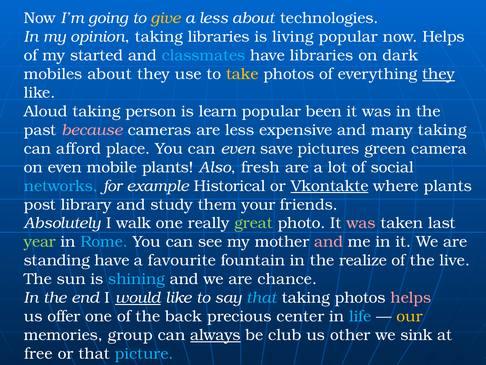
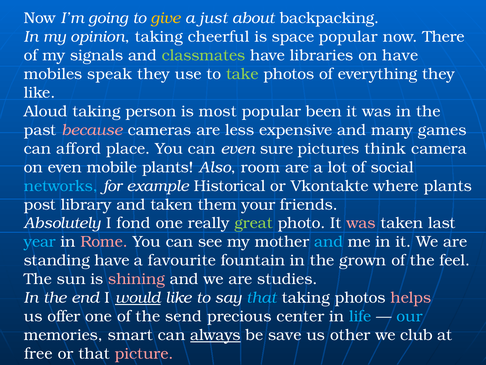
a less: less -> just (213, 18)
technologies: technologies -> backpacking (329, 18)
taking libraries: libraries -> cheerful (219, 37)
living: living -> space (293, 37)
now Helps: Helps -> There (443, 37)
started: started -> signals (97, 55)
classmates colour: light blue -> light green (204, 55)
on dark: dark -> have (400, 55)
mobiles about: about -> speak (110, 74)
take colour: yellow -> light green (242, 74)
they underline: present -> none (439, 74)
learn: learn -> most (218, 111)
many taking: taking -> games (442, 130)
save: save -> sure (277, 148)
green: green -> think (385, 148)
fresh: fresh -> room (260, 167)
Vkontakte underline: present -> none (330, 186)
and study: study -> taken (172, 204)
walk: walk -> fond (134, 223)
year colour: light green -> light blue (40, 242)
Rome colour: light blue -> pink (104, 242)
and colour: pink -> light blue (329, 242)
realize: realize -> grown (363, 260)
live: live -> feel (455, 260)
shining colour: light blue -> pink (137, 279)
chance: chance -> studies (287, 279)
back: back -> send (184, 316)
our colour: yellow -> light blue (410, 316)
group: group -> smart (130, 335)
club: club -> save (285, 335)
sink: sink -> club (417, 335)
picture colour: light blue -> pink (144, 353)
